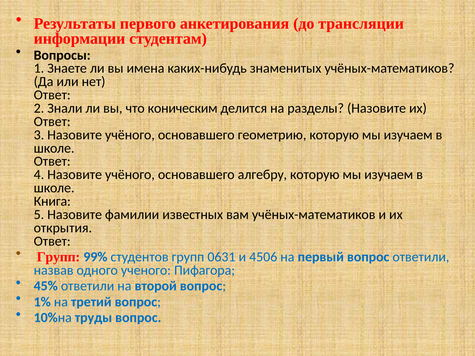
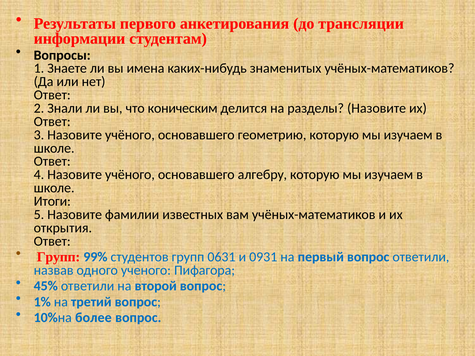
Книга: Книга -> Итоги (52, 201)
4506: 4506 -> 0931 (263, 257)
труды: труды -> более (93, 318)
